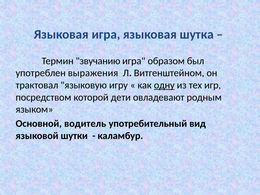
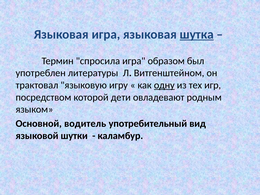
шутка underline: none -> present (197, 34)
звучанию: звучанию -> спросила (98, 61)
выражения: выражения -> литературы (93, 73)
